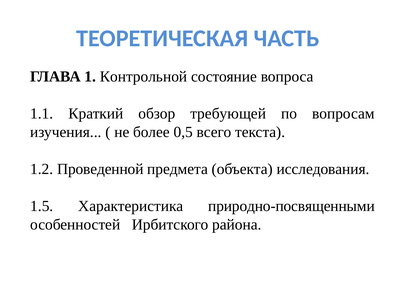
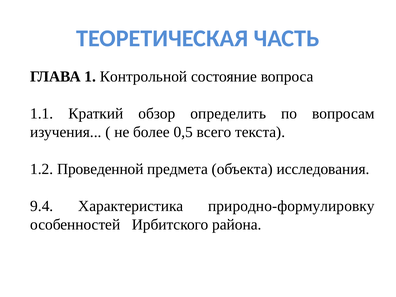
требующей: требующей -> определить (228, 114)
1.5: 1.5 -> 9.4 (42, 206)
природно-посвященными: природно-посвященными -> природно-формулировку (291, 206)
